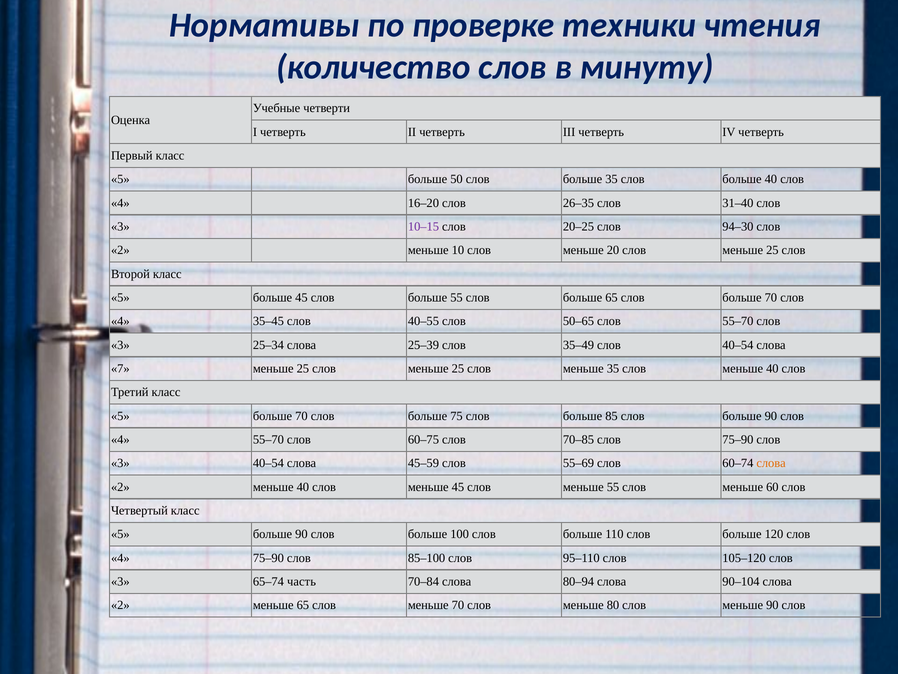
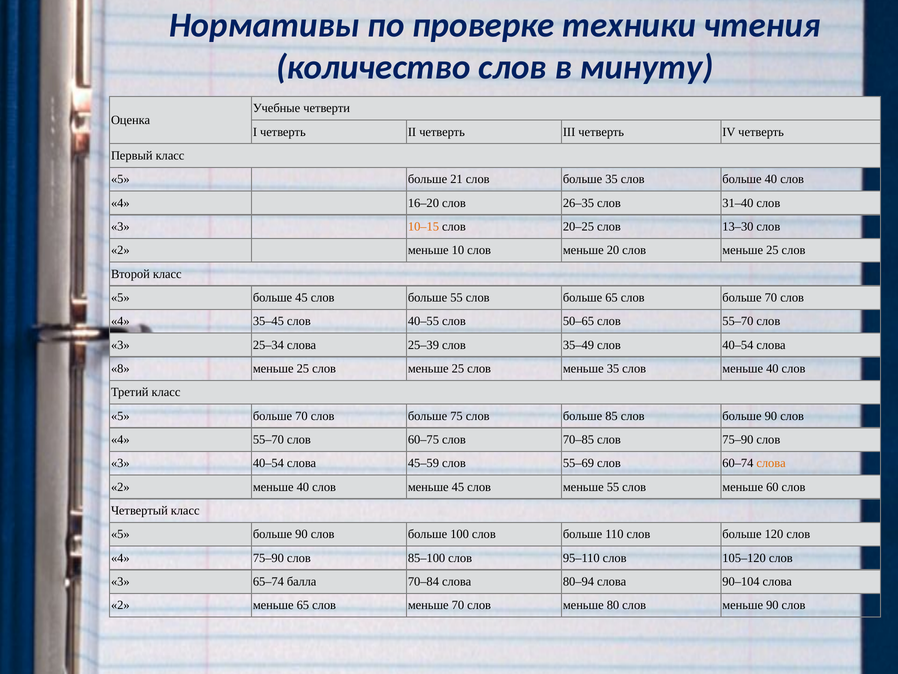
50: 50 -> 21 (456, 179)
10–15 colour: purple -> orange (423, 226)
94–30: 94–30 -> 13–30 (738, 226)
7: 7 -> 8 (120, 368)
часть: часть -> балла (302, 581)
